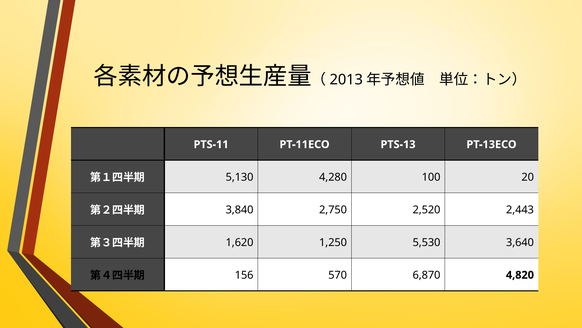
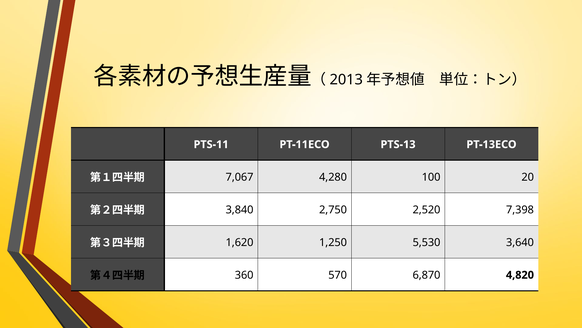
5,130: 5,130 -> 7,067 (240, 177)
2,443: 2,443 -> 7,398 (520, 209)
156: 156 -> 360 (244, 275)
